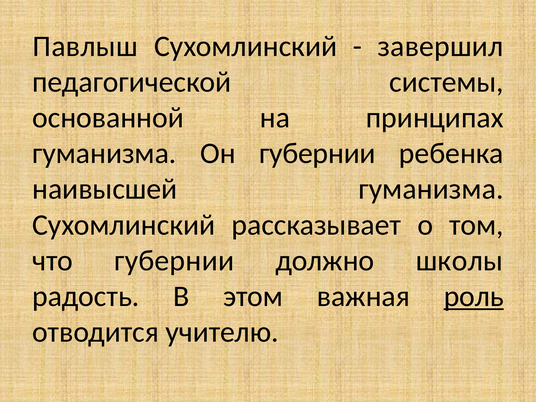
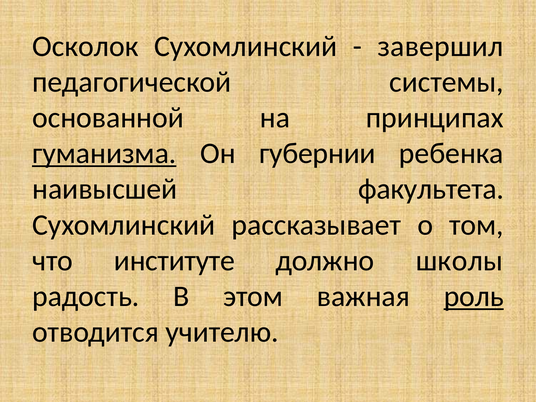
Павлыш: Павлыш -> Осколок (85, 46)
гуманизма underline: none -> present (104, 153)
наивысшей гуманизма: гуманизма -> факультета (431, 189)
что губернии: губернии -> институте (174, 261)
